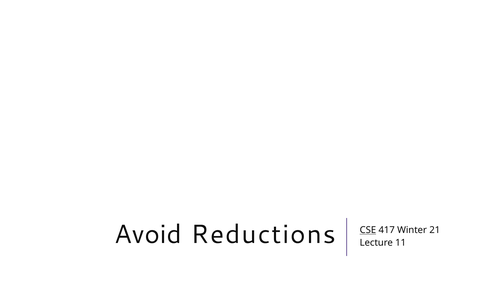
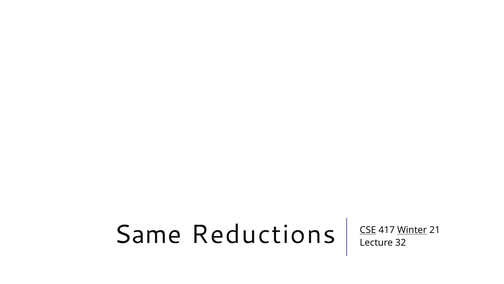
Avoid: Avoid -> Same (148, 234)
Winter underline: none -> present (412, 230)
11: 11 -> 32 (401, 242)
